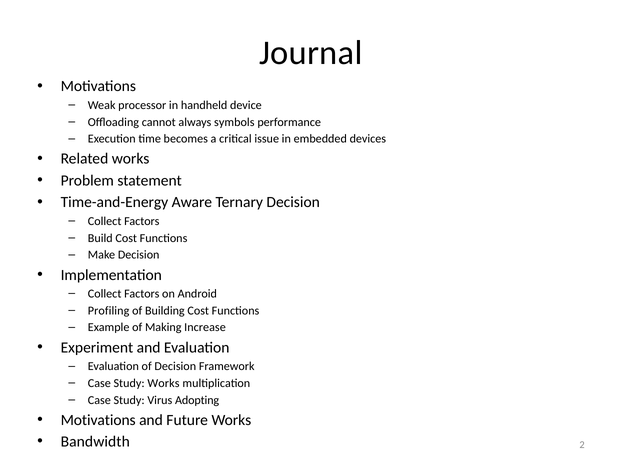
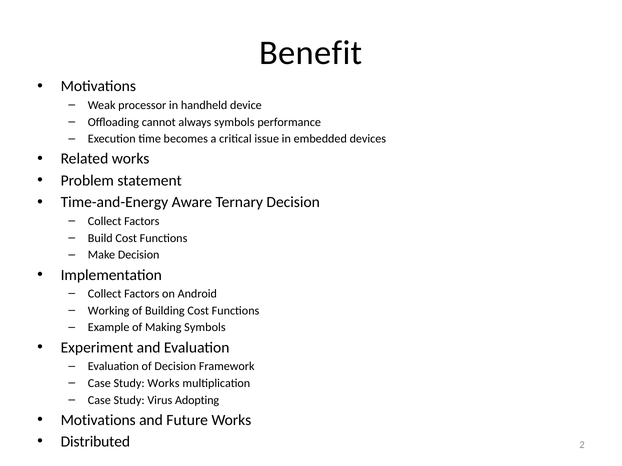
Journal: Journal -> Benefit (311, 53)
Profiling: Profiling -> Working (109, 311)
Making Increase: Increase -> Symbols (205, 328)
Bandwidth: Bandwidth -> Distributed (95, 442)
